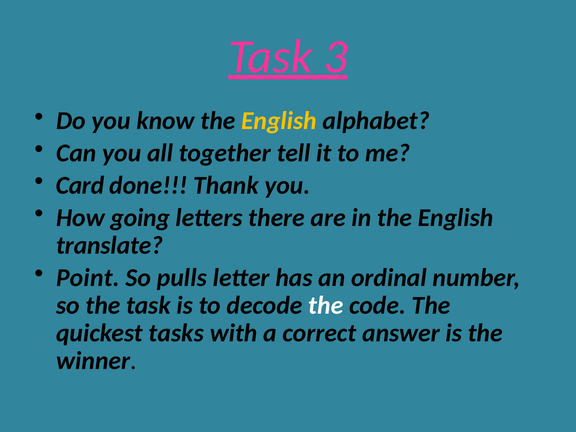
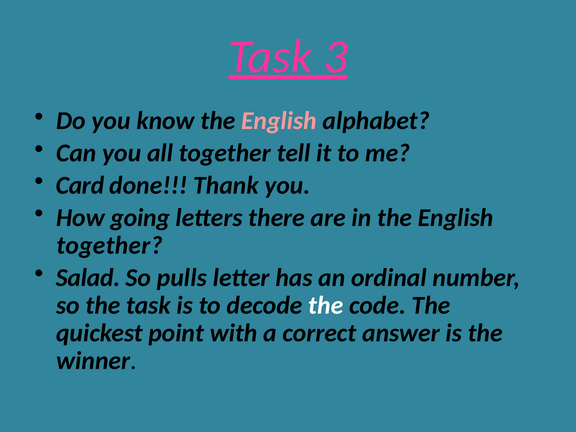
English colour: yellow -> pink (279, 121)
translate: translate -> together (109, 245)
Point: Point -> Salad (88, 278)
tasks: tasks -> point (176, 333)
